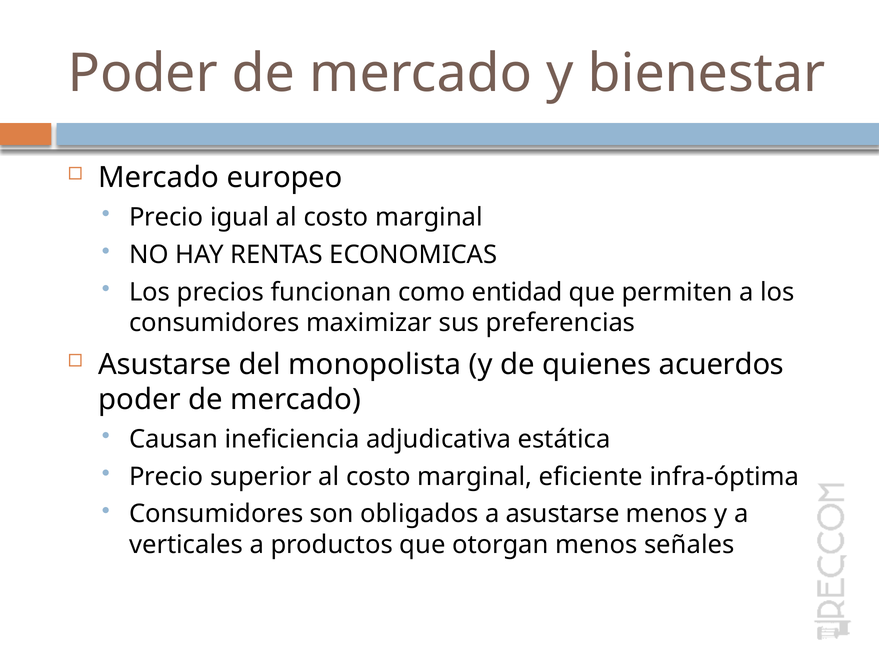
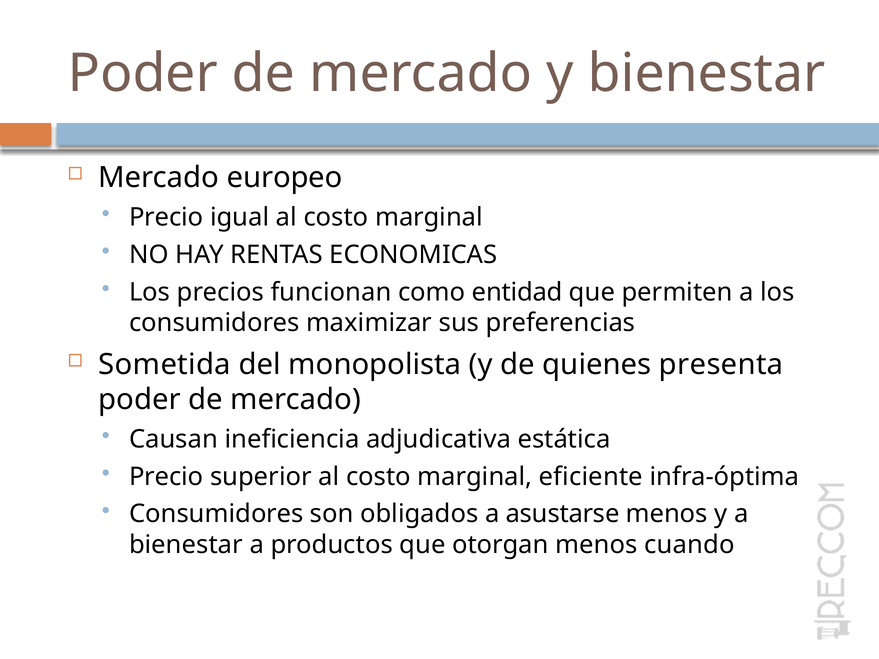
Asustarse: Asustarse -> Sometida (165, 365)
acuerdos: acuerdos -> presenta (721, 365)
verticales: verticales -> bienestar (186, 545)
señales: señales -> cuando (689, 545)
